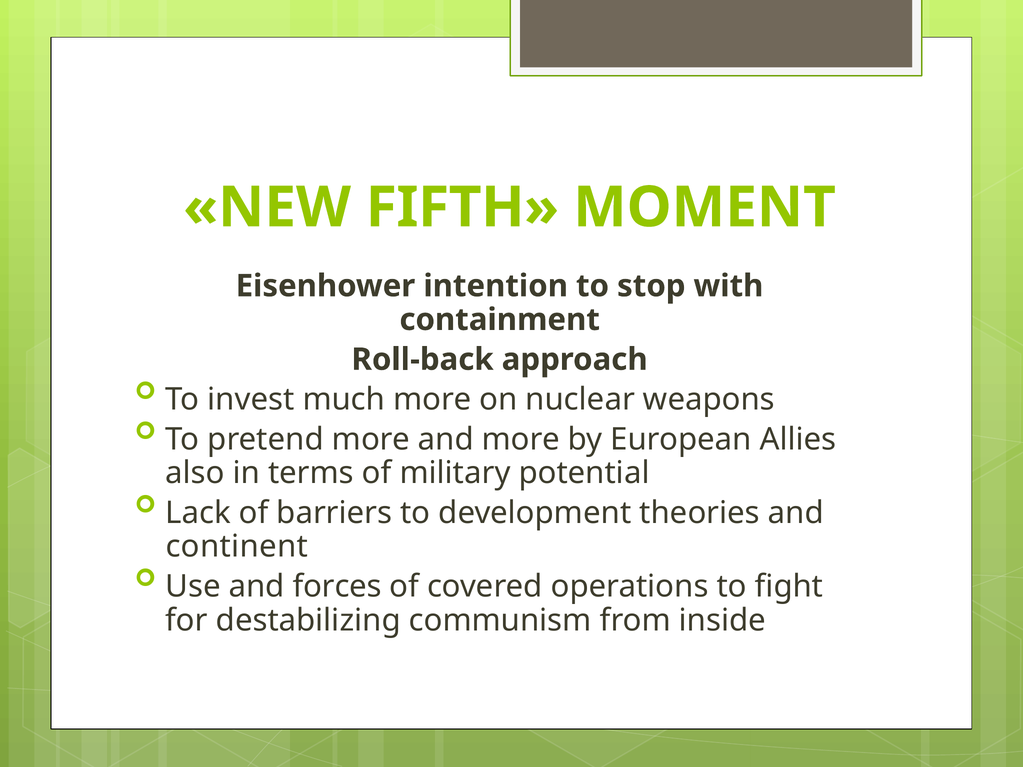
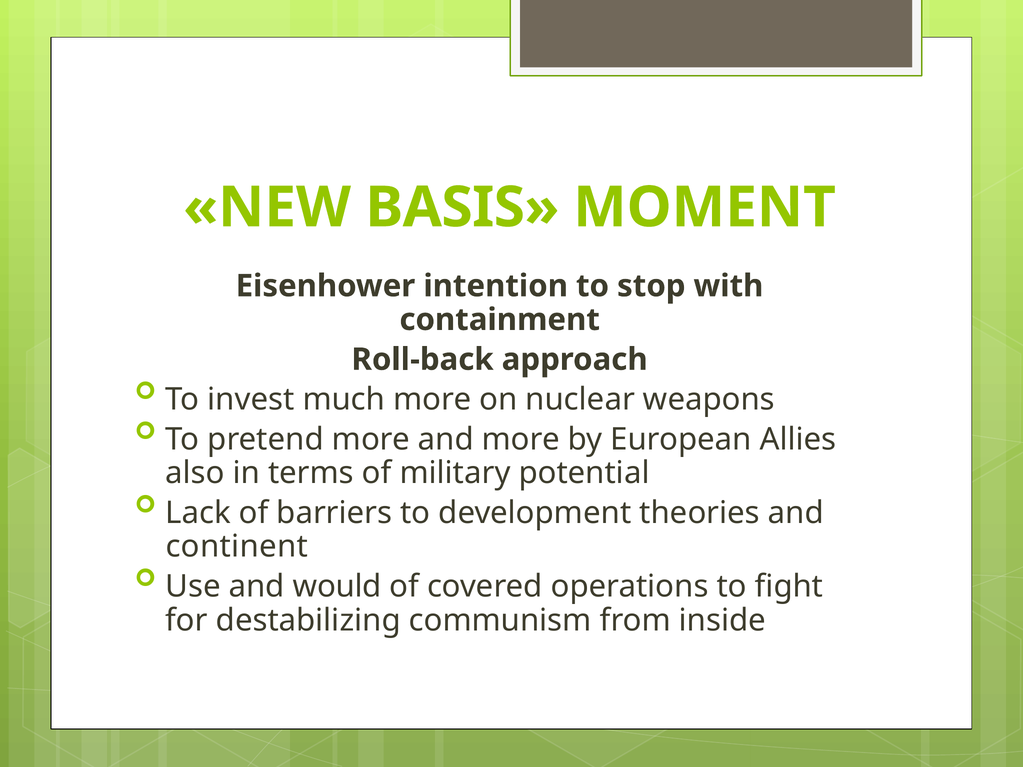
FIFTH: FIFTH -> BASIS (462, 208)
forces: forces -> would (337, 587)
